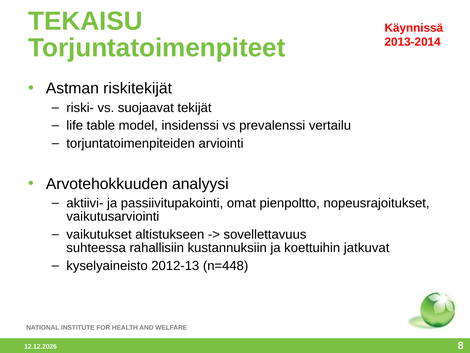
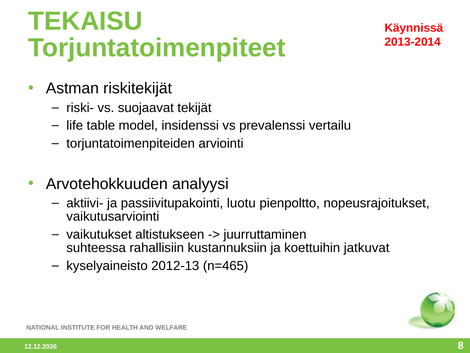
omat: omat -> luotu (241, 203)
sovellettavuus: sovellettavuus -> juurruttaminen (265, 234)
n=448: n=448 -> n=465 (226, 265)
